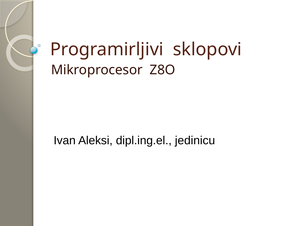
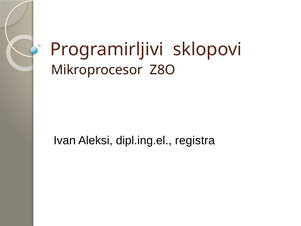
jedinicu: jedinicu -> registra (195, 140)
